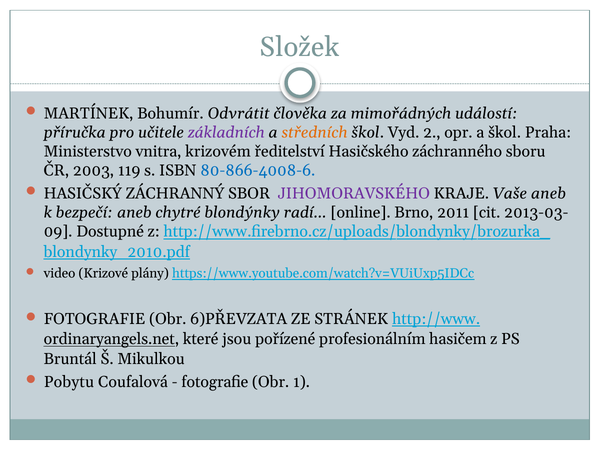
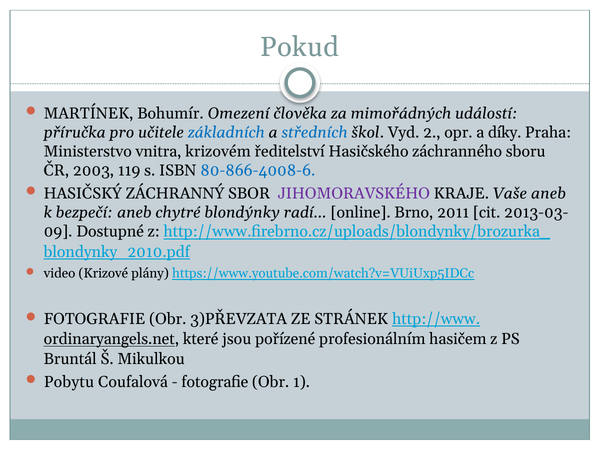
Složek: Složek -> Pokud (300, 47)
Odvrátit: Odvrátit -> Omezení (239, 114)
základních colour: purple -> blue (226, 133)
středních colour: orange -> blue (314, 133)
a škol: škol -> díky (505, 133)
6)PŘEVZATA: 6)PŘEVZATA -> 3)PŘEVZATA (239, 319)
